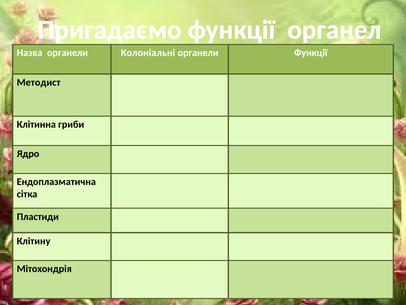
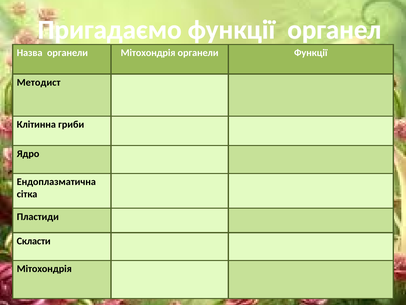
органели Колоніальні: Колоніальні -> Мітохондрія (148, 53)
Клітину: Клітину -> Скласти (34, 241)
